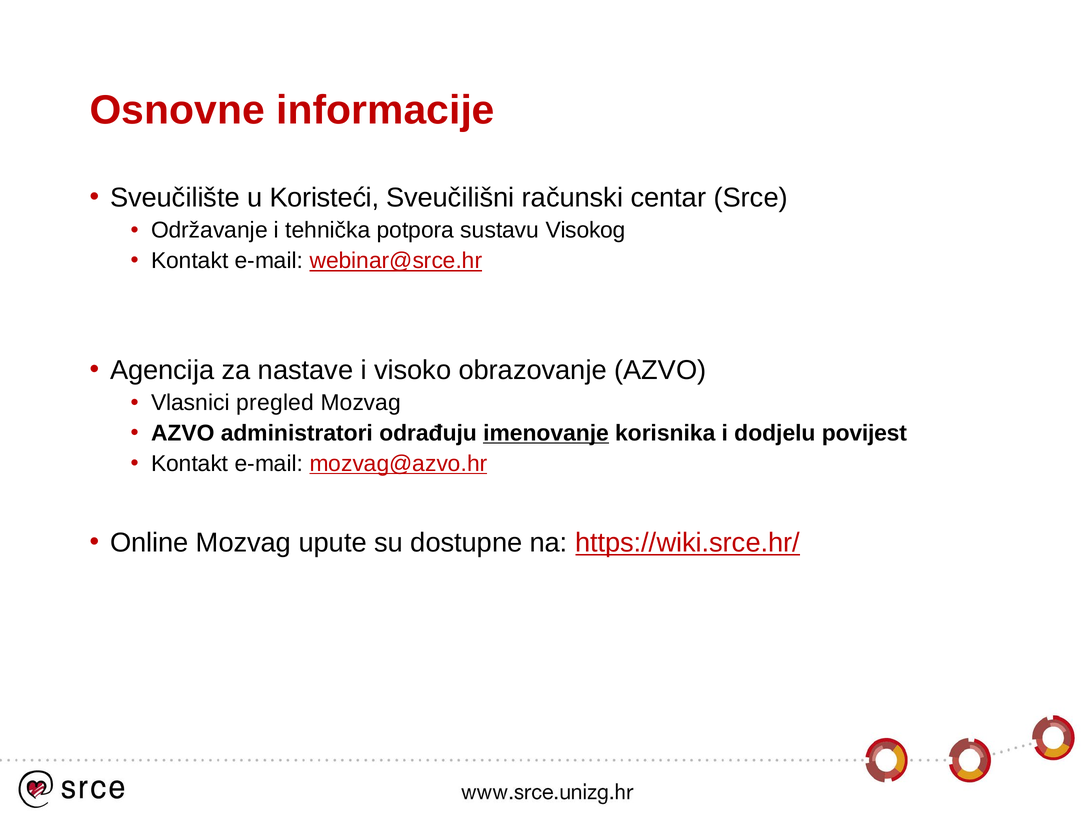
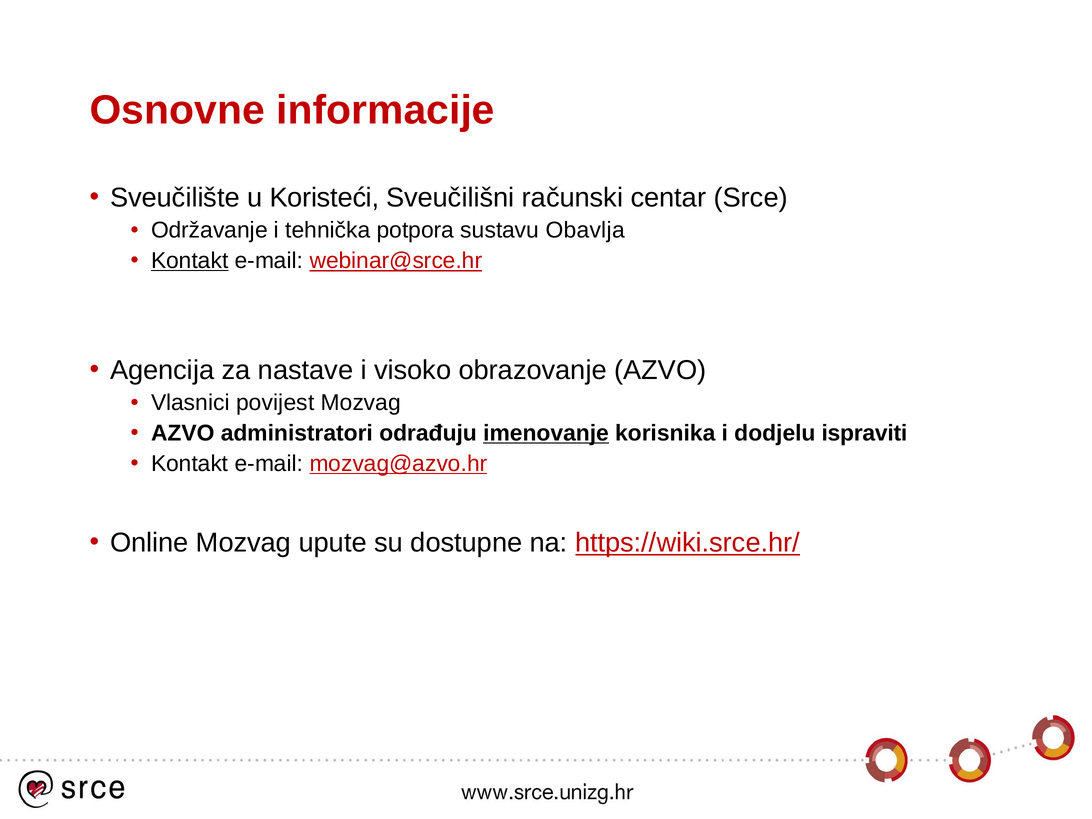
Visokog: Visokog -> Obavlja (585, 230)
Kontakt underline: none -> present (190, 261)
pregled: pregled -> povijest (275, 403)
povijest: povijest -> ispraviti (864, 433)
